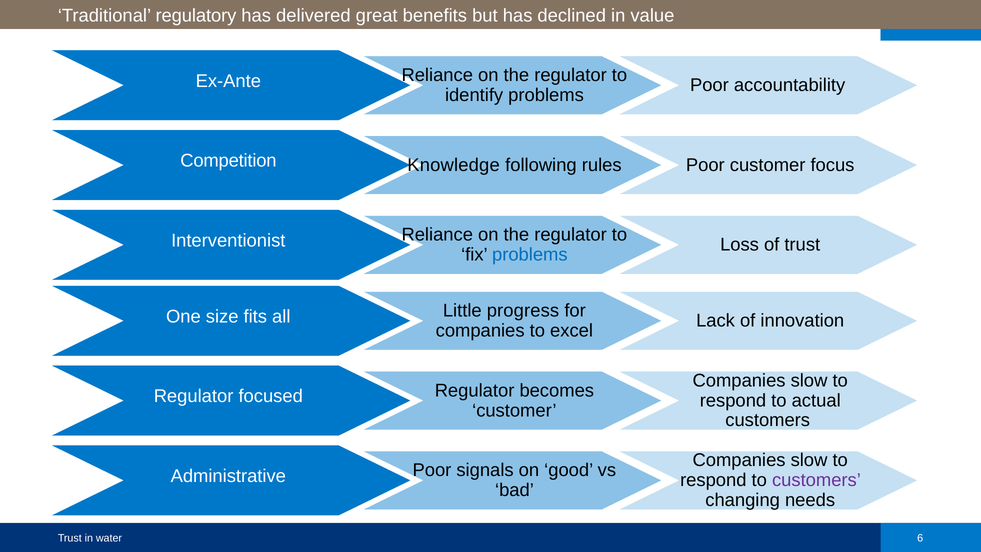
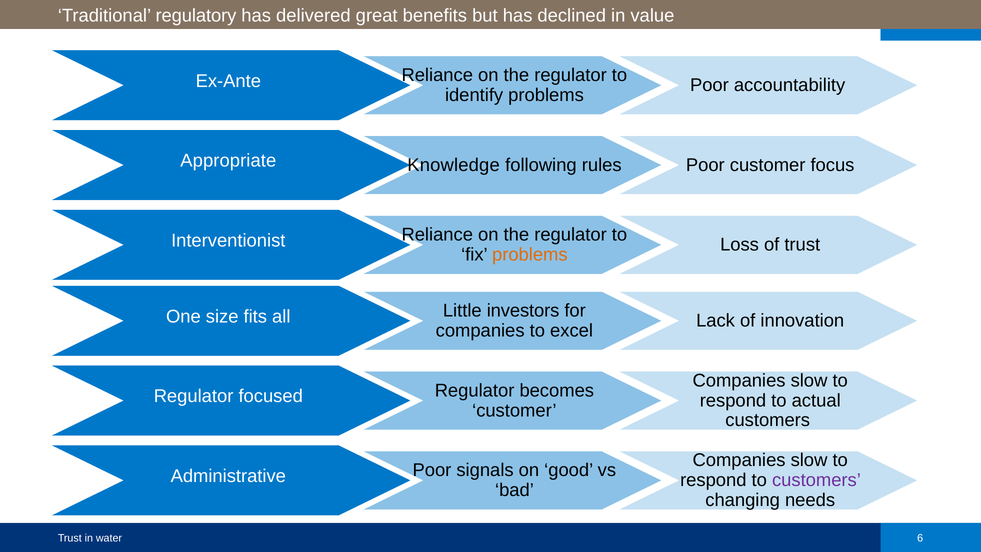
Competition: Competition -> Appropriate (228, 161)
problems colour: blue -> orange (530, 255)
progress: progress -> investors (523, 311)
